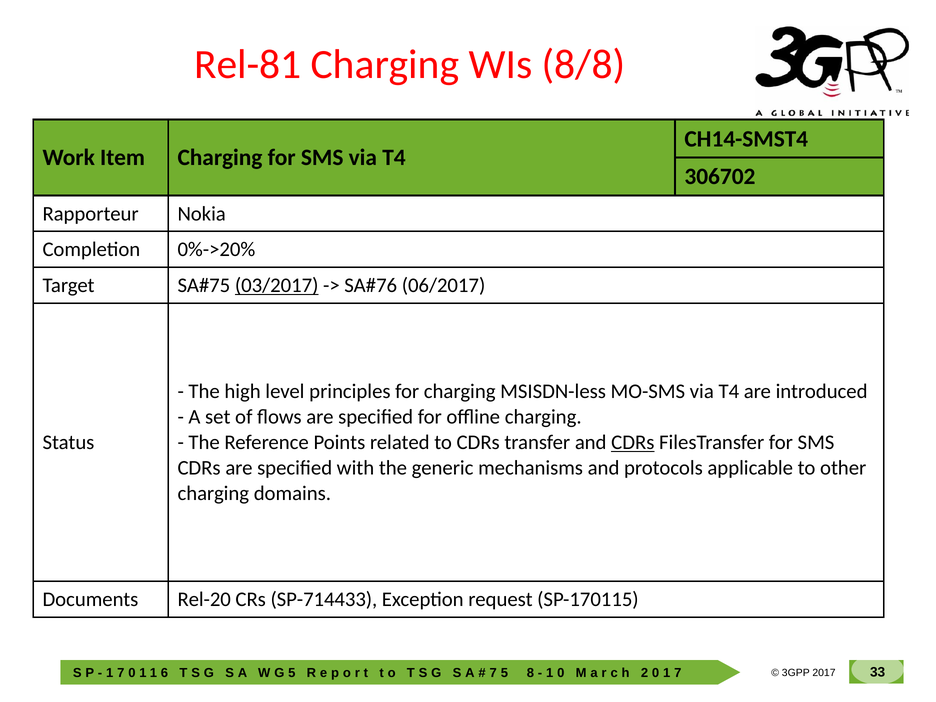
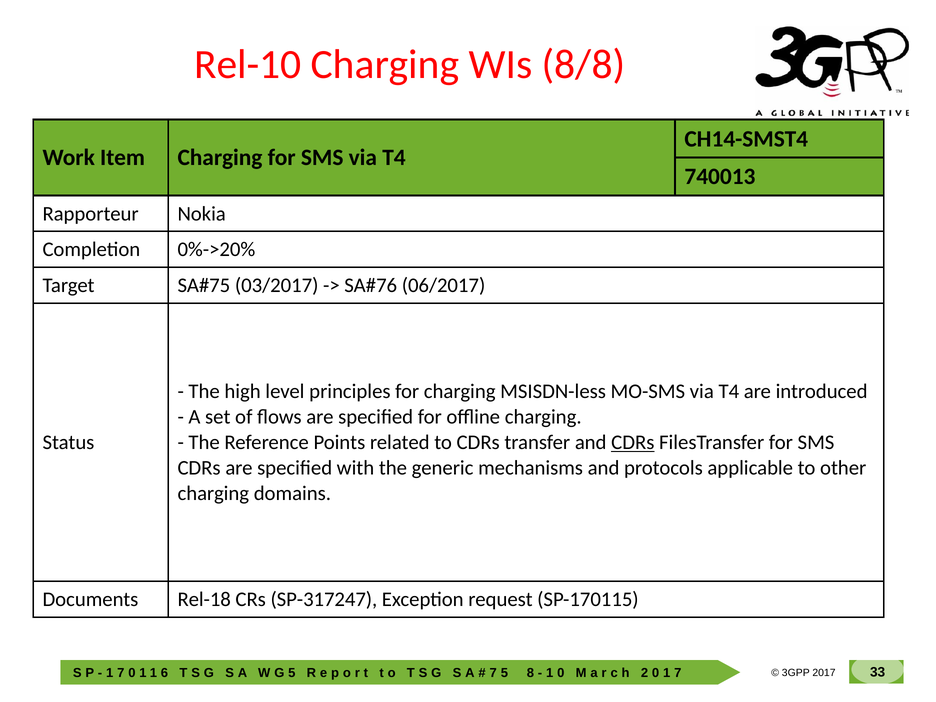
Rel-81: Rel-81 -> Rel-10 (248, 65)
306702: 306702 -> 740013 (720, 177)
03/2017 underline: present -> none (277, 285)
Rel-20: Rel-20 -> Rel-18 (204, 599)
SP-714433: SP-714433 -> SP-317247 (324, 599)
